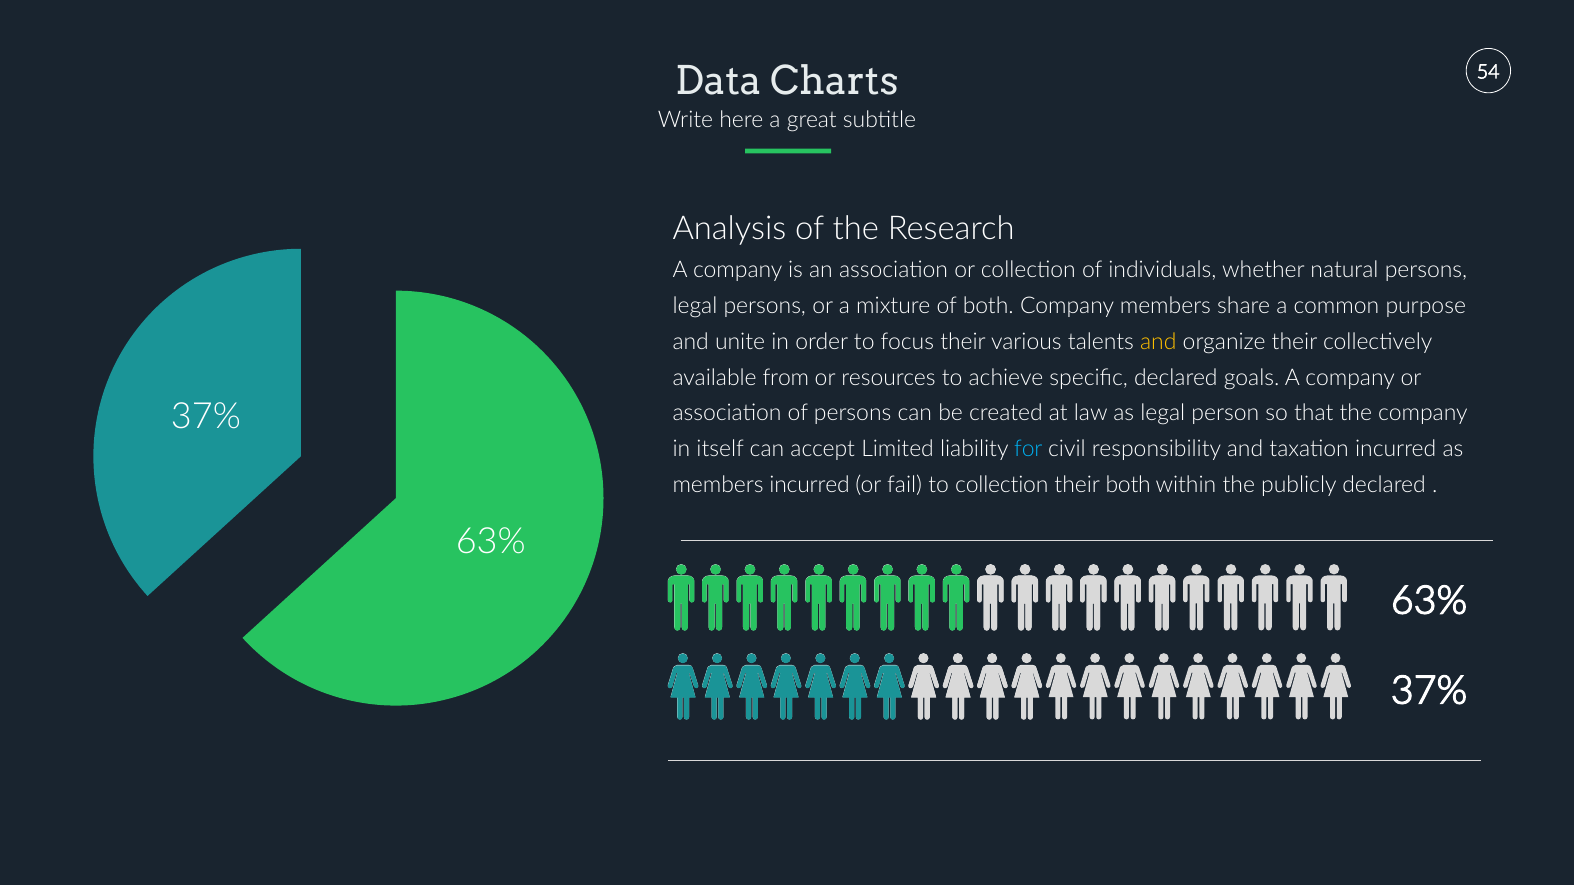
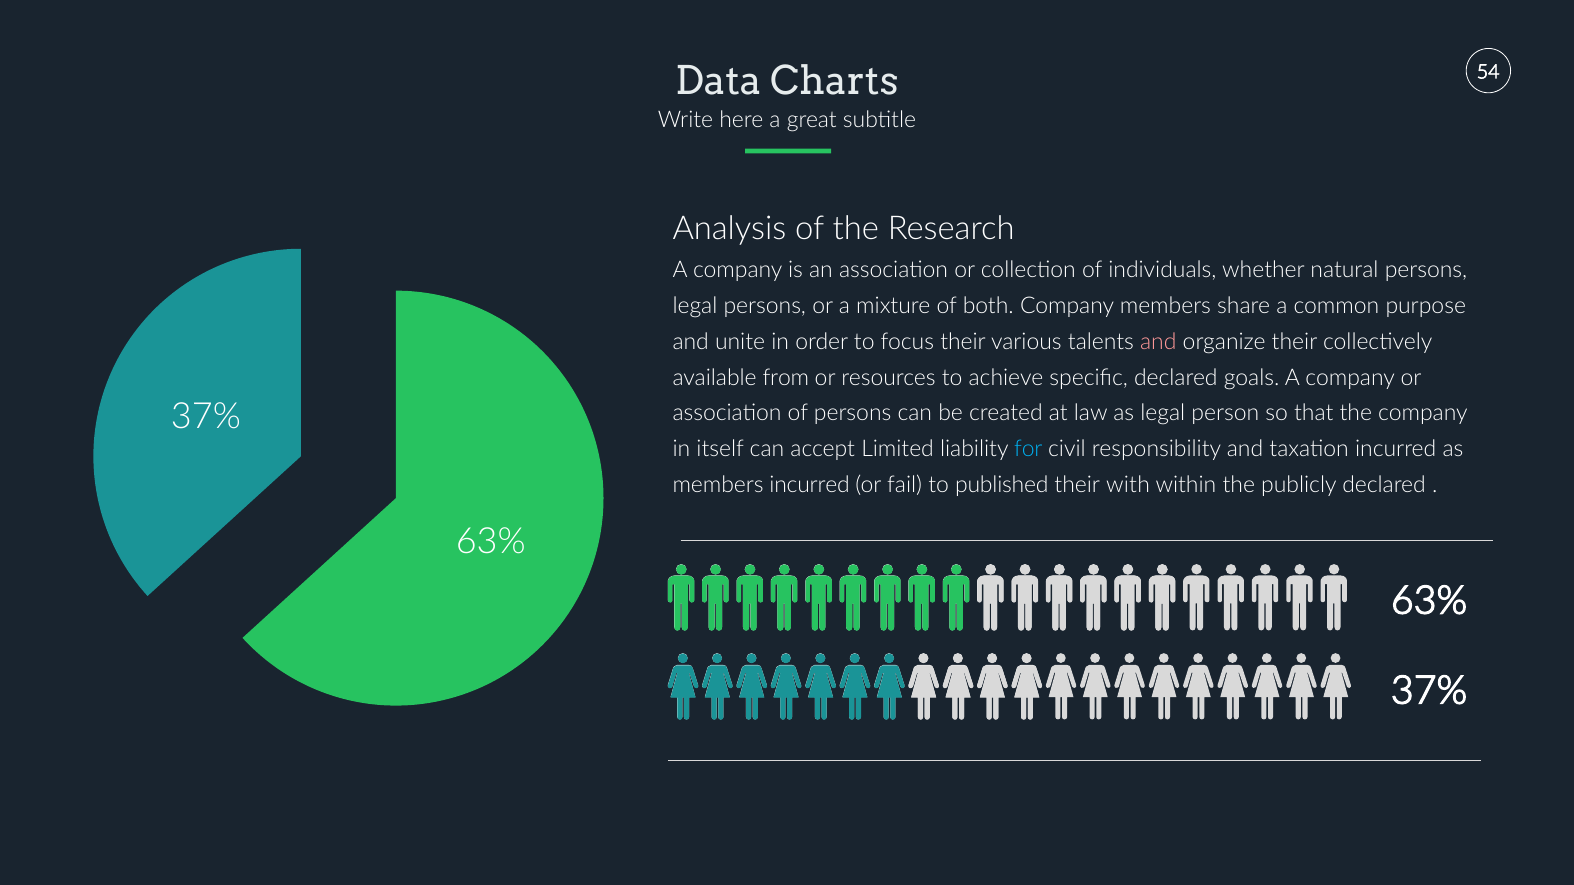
and colour: yellow -> pink (1158, 342)
to collection: collection -> published (1002, 485)
their both: both -> with (1128, 485)
